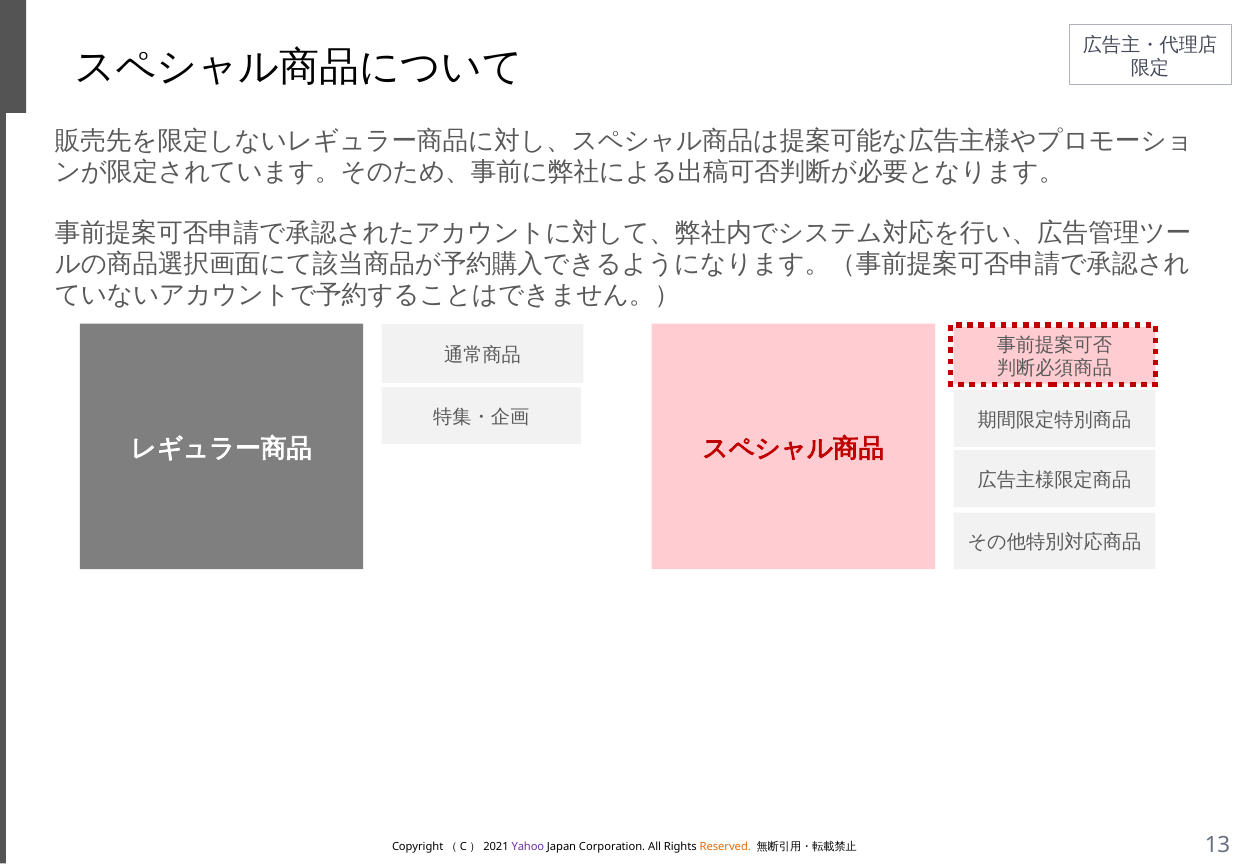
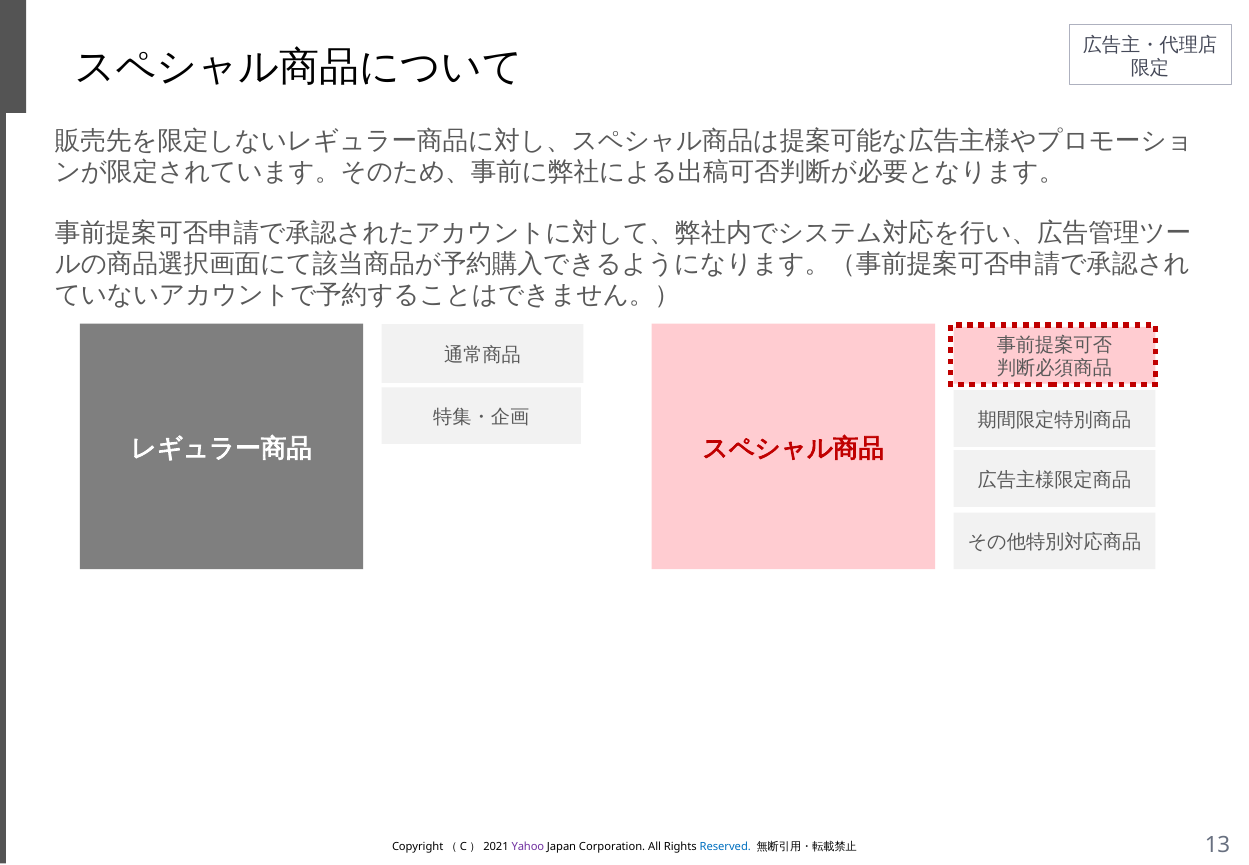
Reserved colour: orange -> blue (725, 847)
